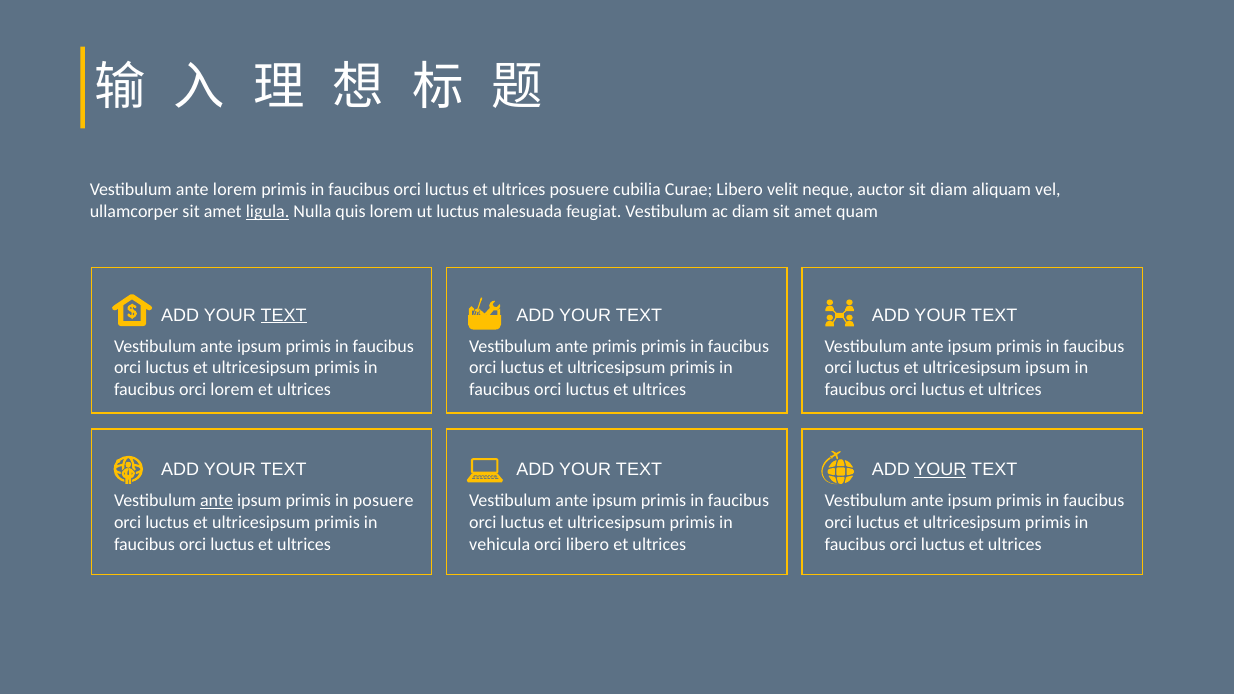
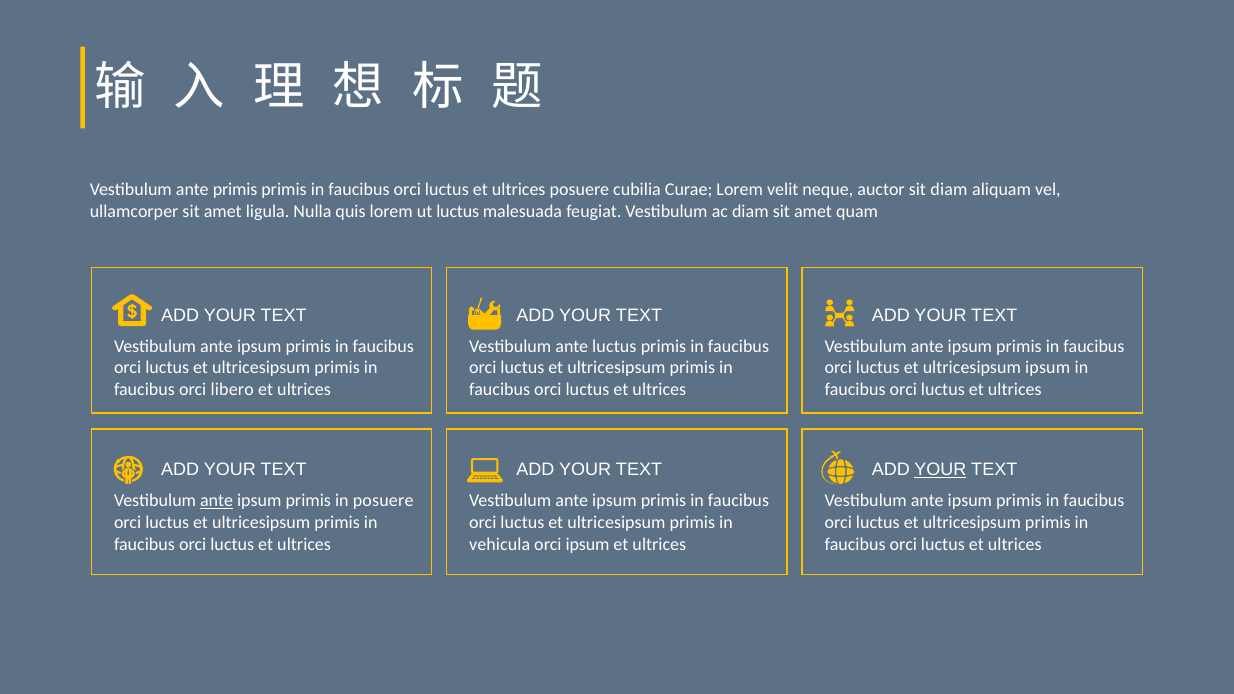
ante lorem: lorem -> primis (235, 190)
Curae Libero: Libero -> Lorem (740, 190)
ligula underline: present -> none (268, 211)
TEXT underline: present -> none (284, 315)
ante primis: primis -> luctus (614, 346)
orci lorem: lorem -> libero (232, 390)
orci libero: libero -> ipsum (588, 544)
